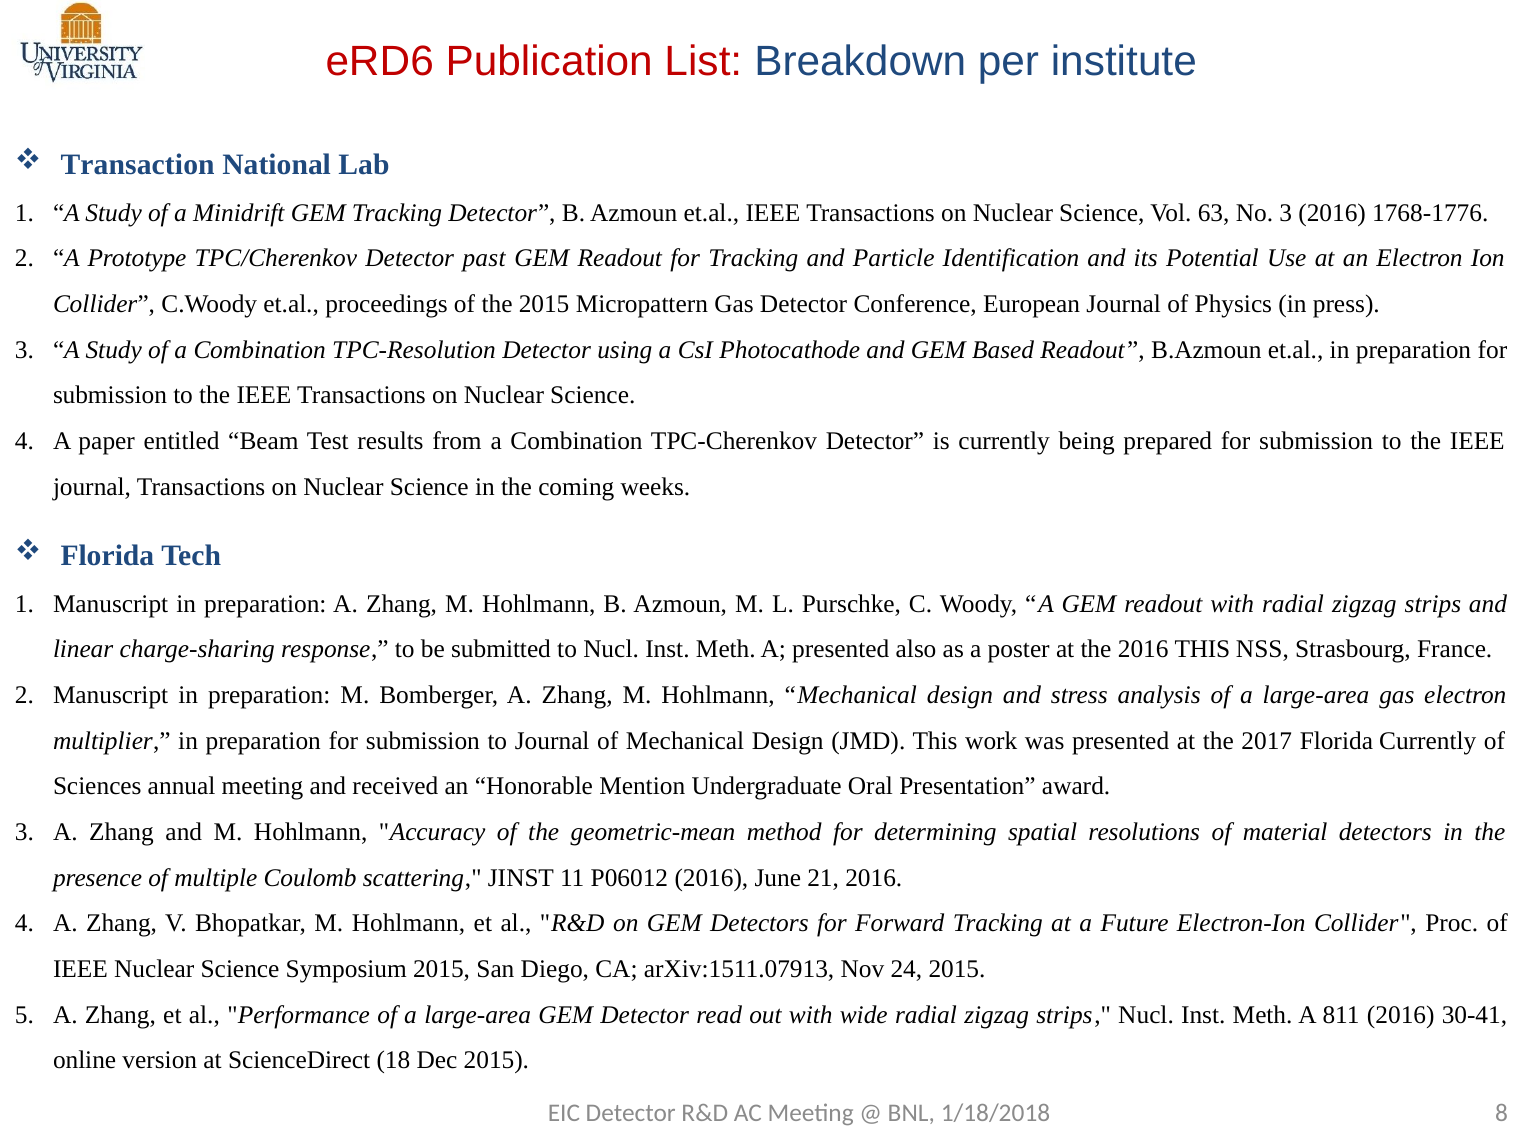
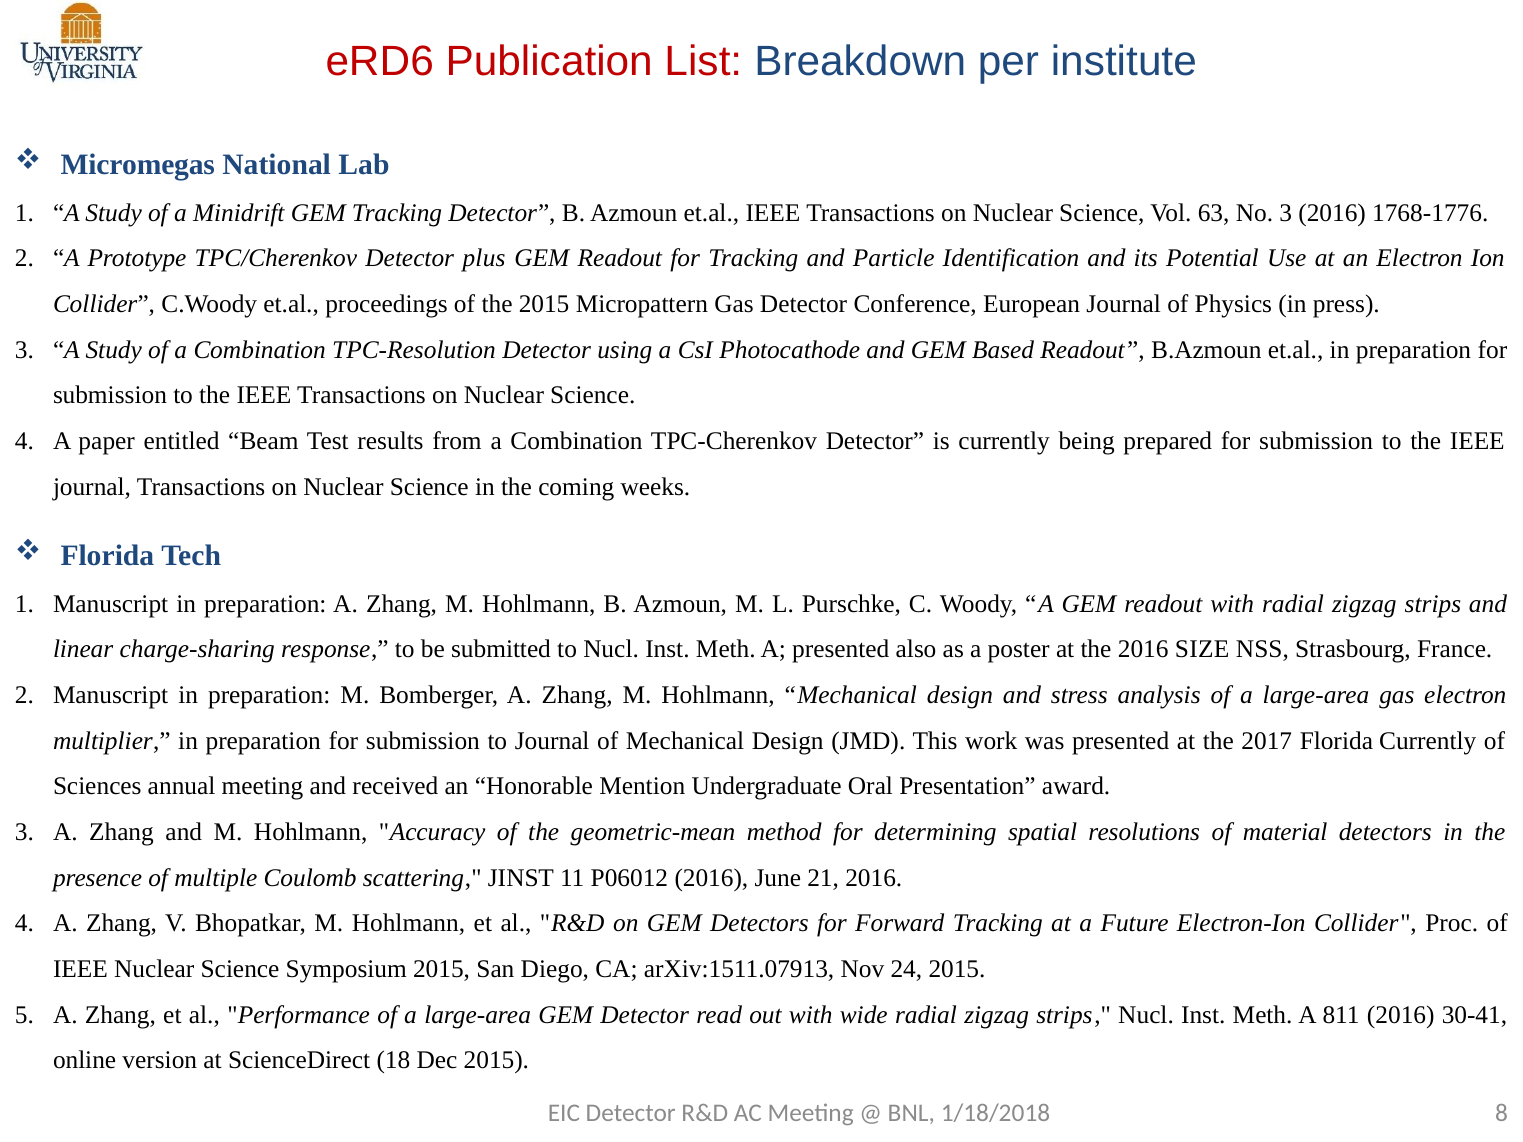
Transaction: Transaction -> Micromegas (138, 165)
past: past -> plus (484, 259)
2016 THIS: THIS -> SIZE (1202, 650)
